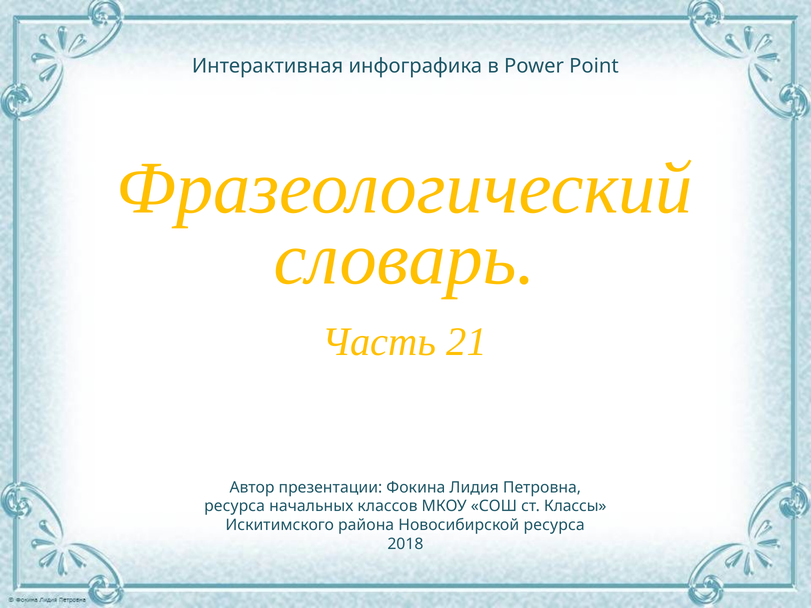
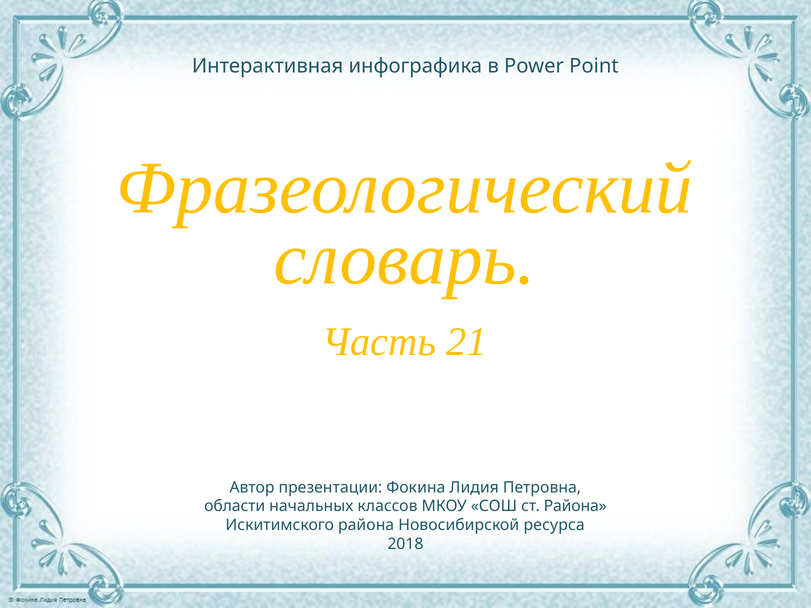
ресурса: ресурса -> области (235, 506)
ст Классы: Классы -> Района (575, 506)
